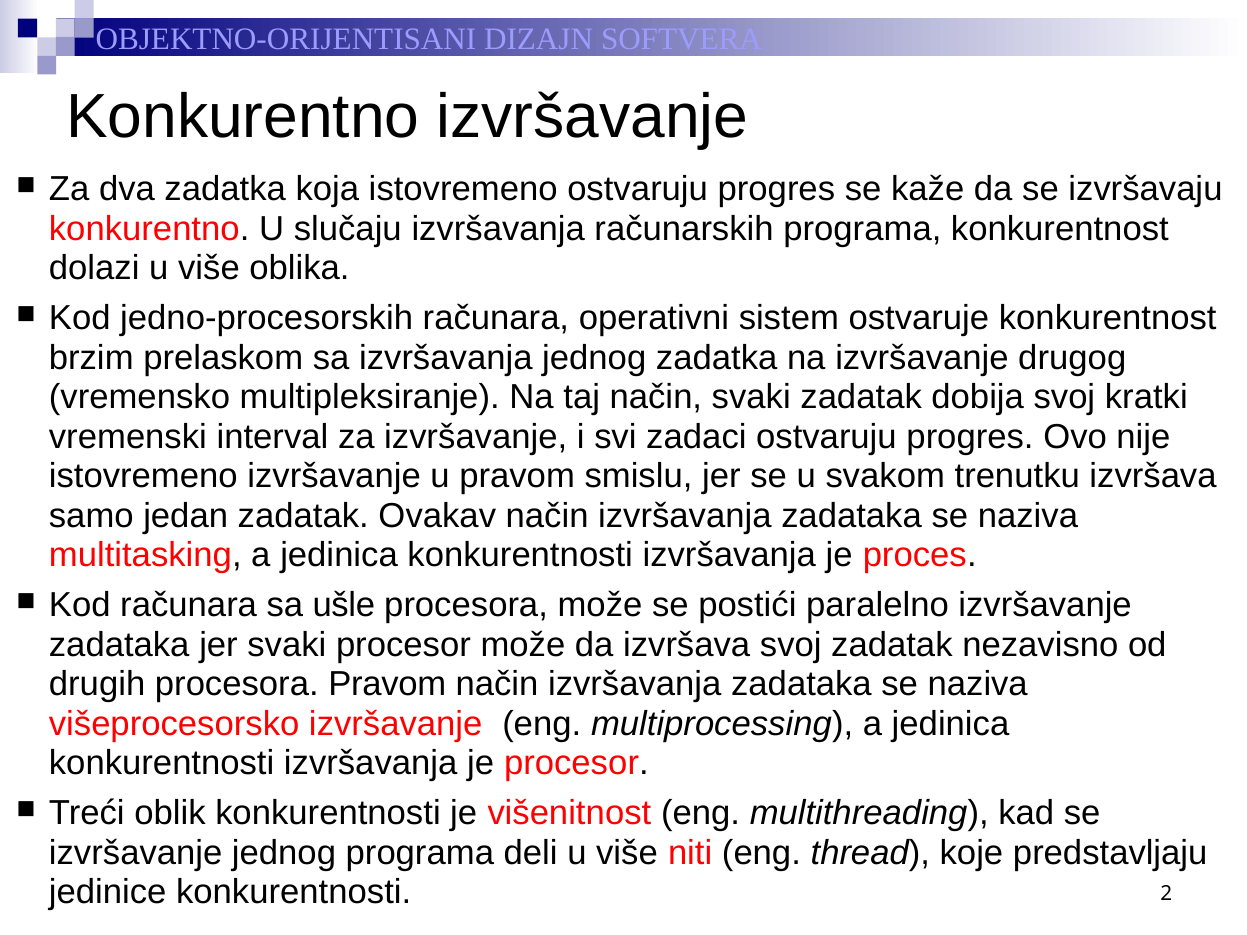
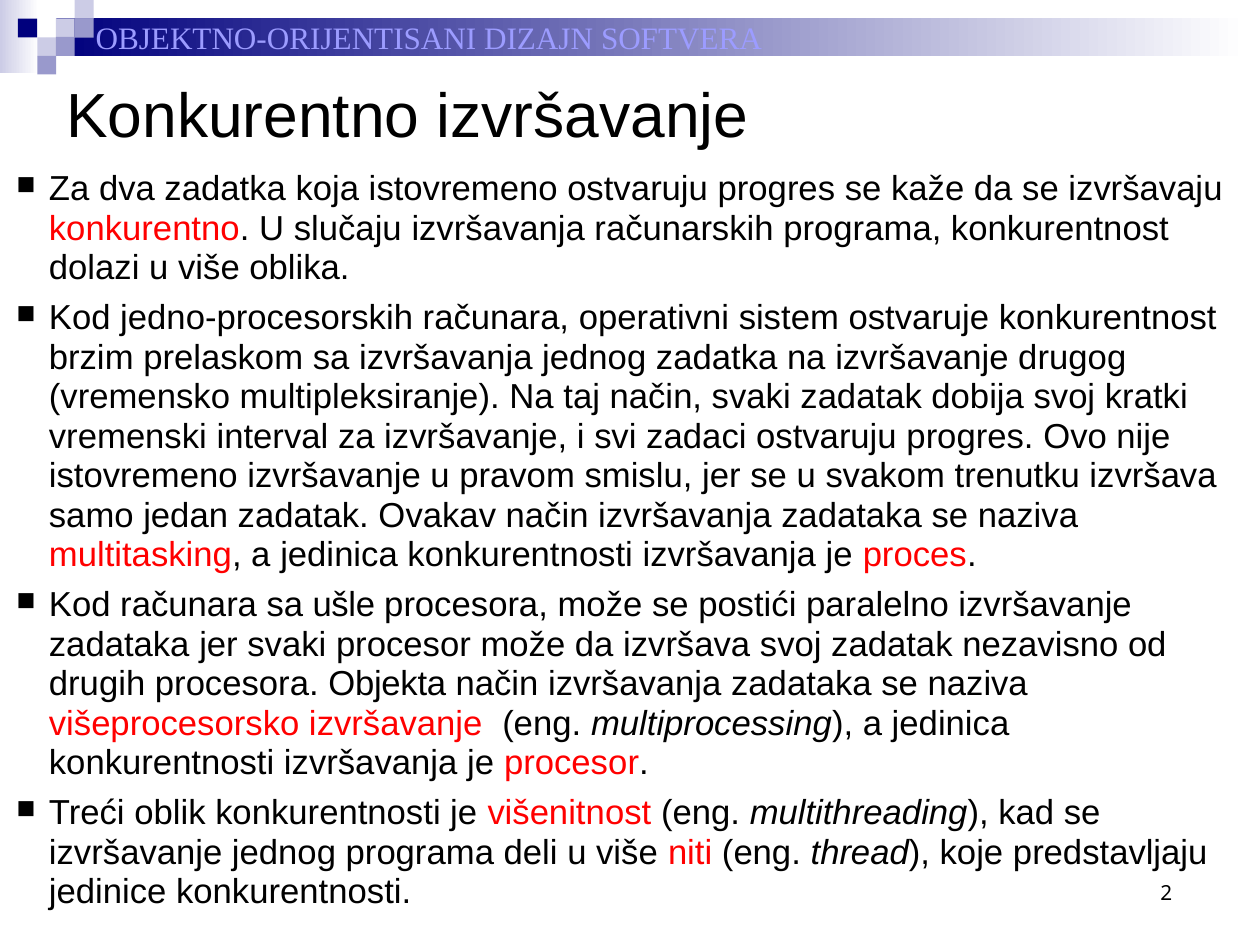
procesora Pravom: Pravom -> Objekta (387, 685)
